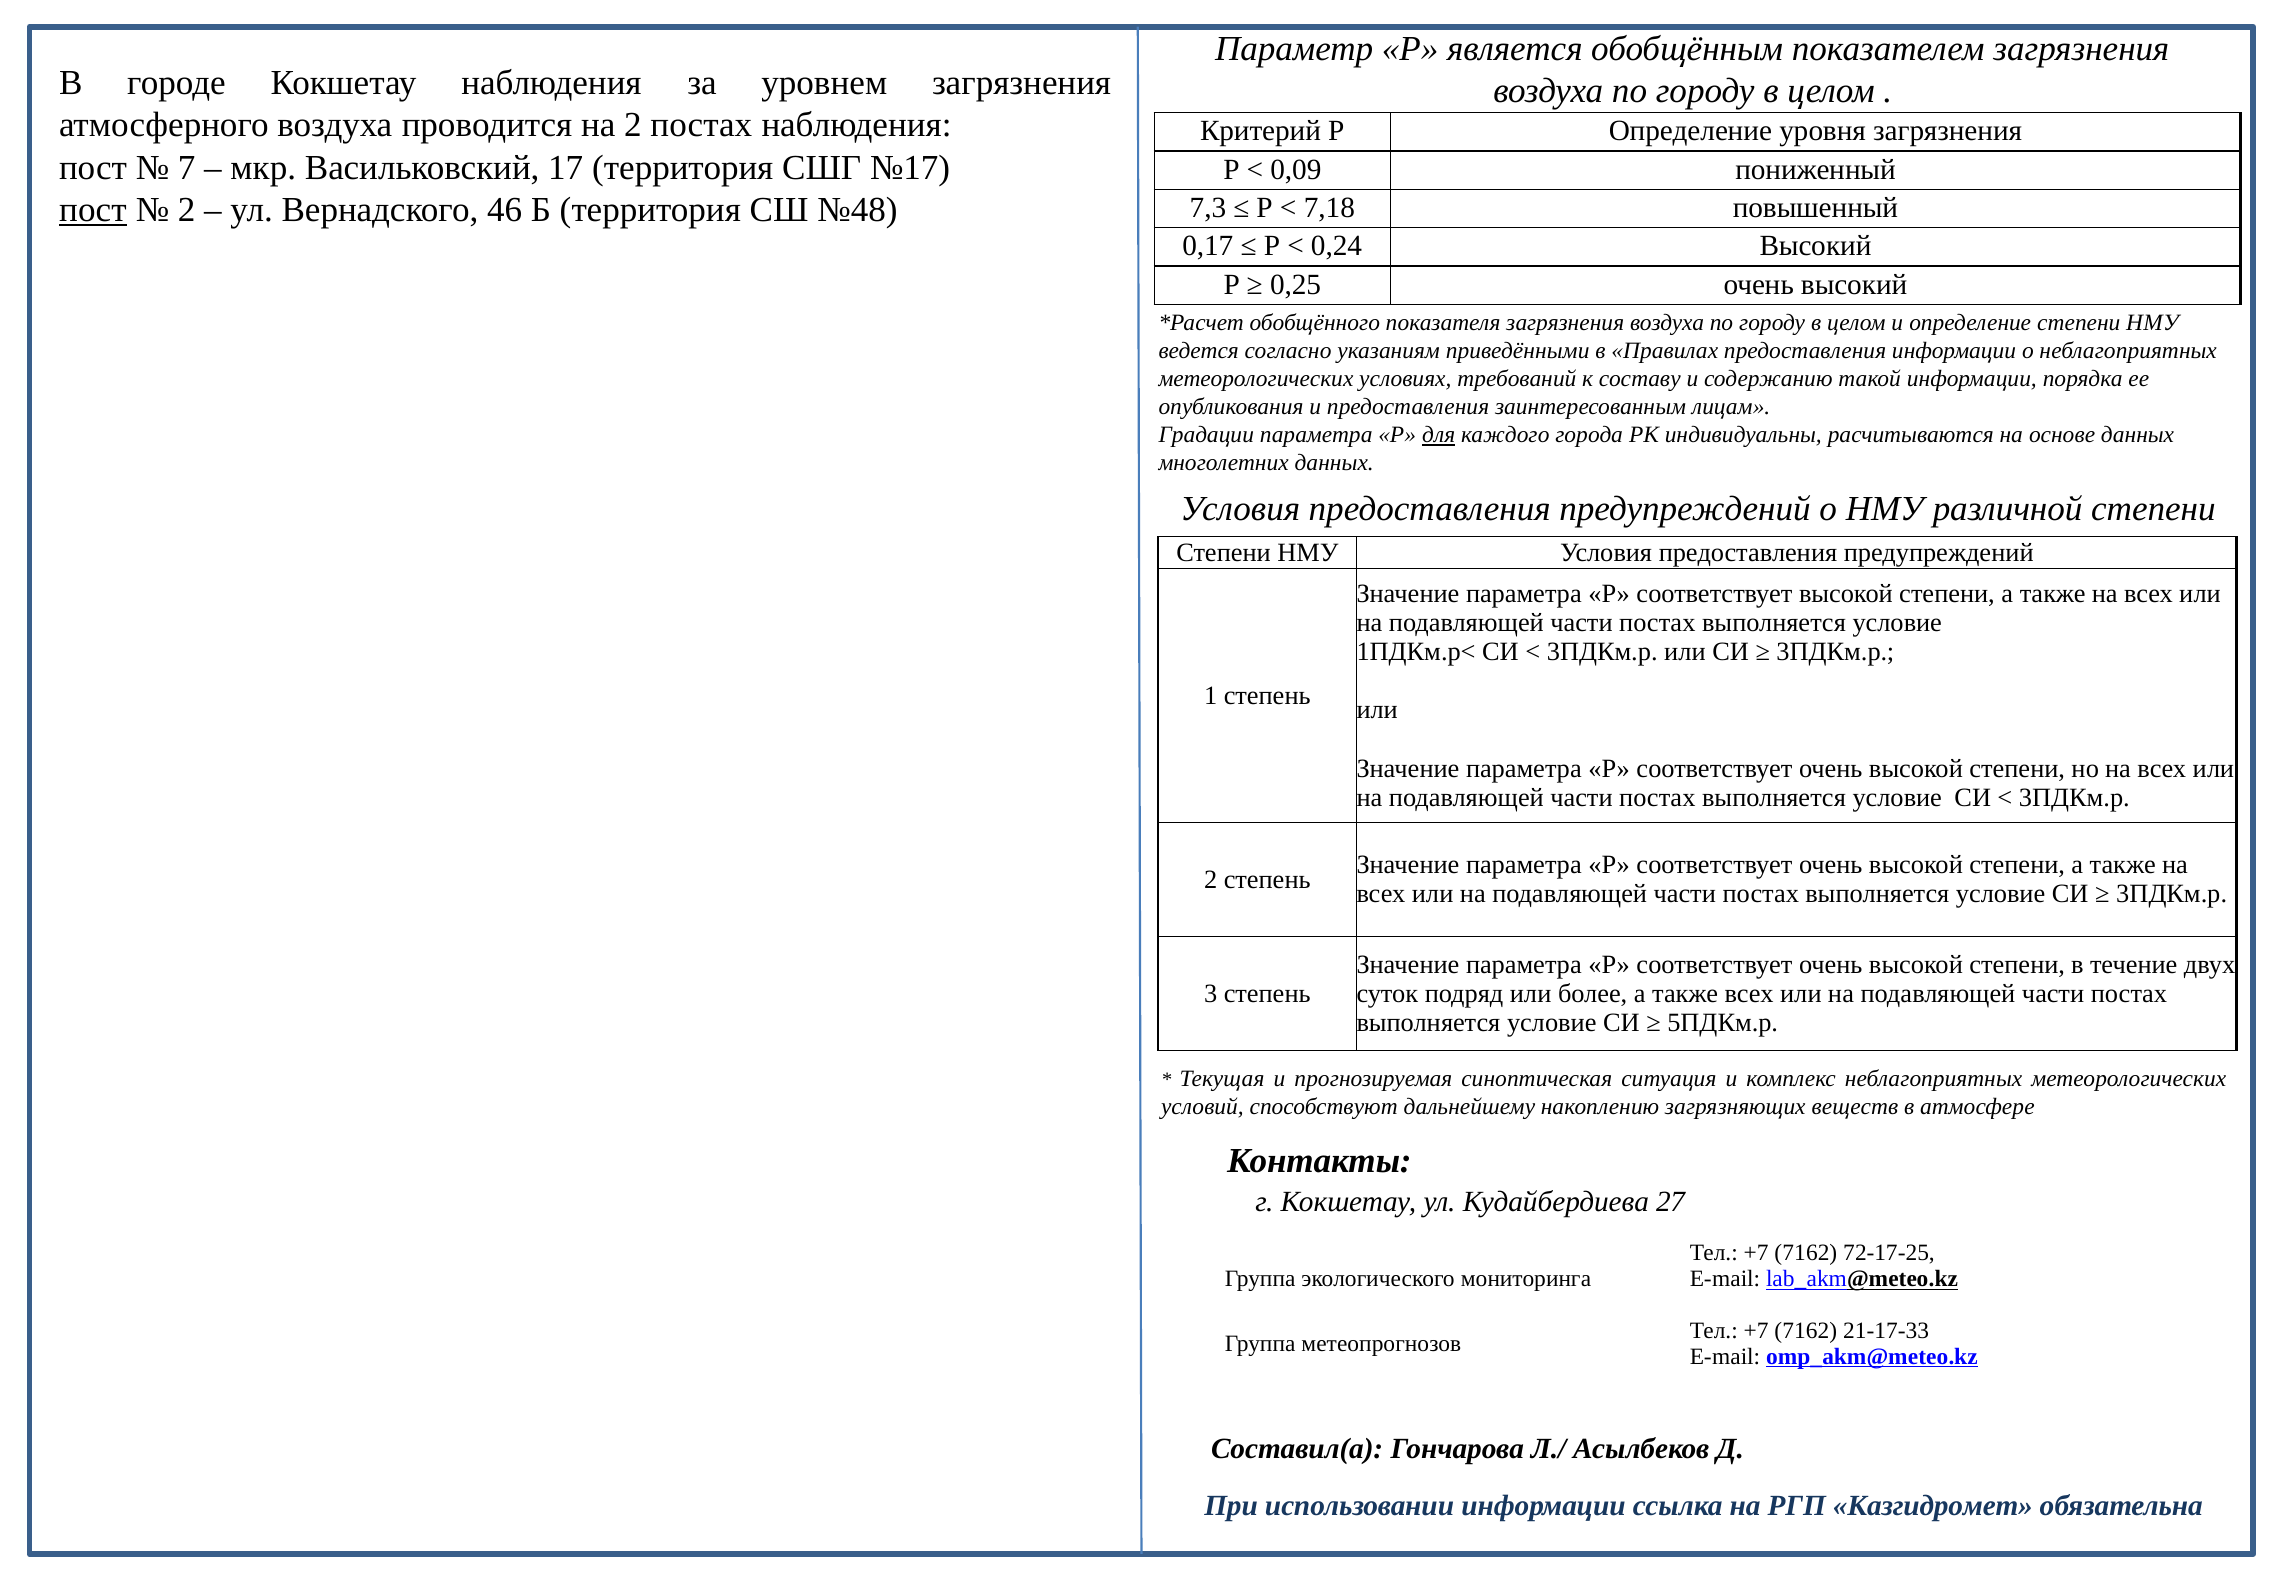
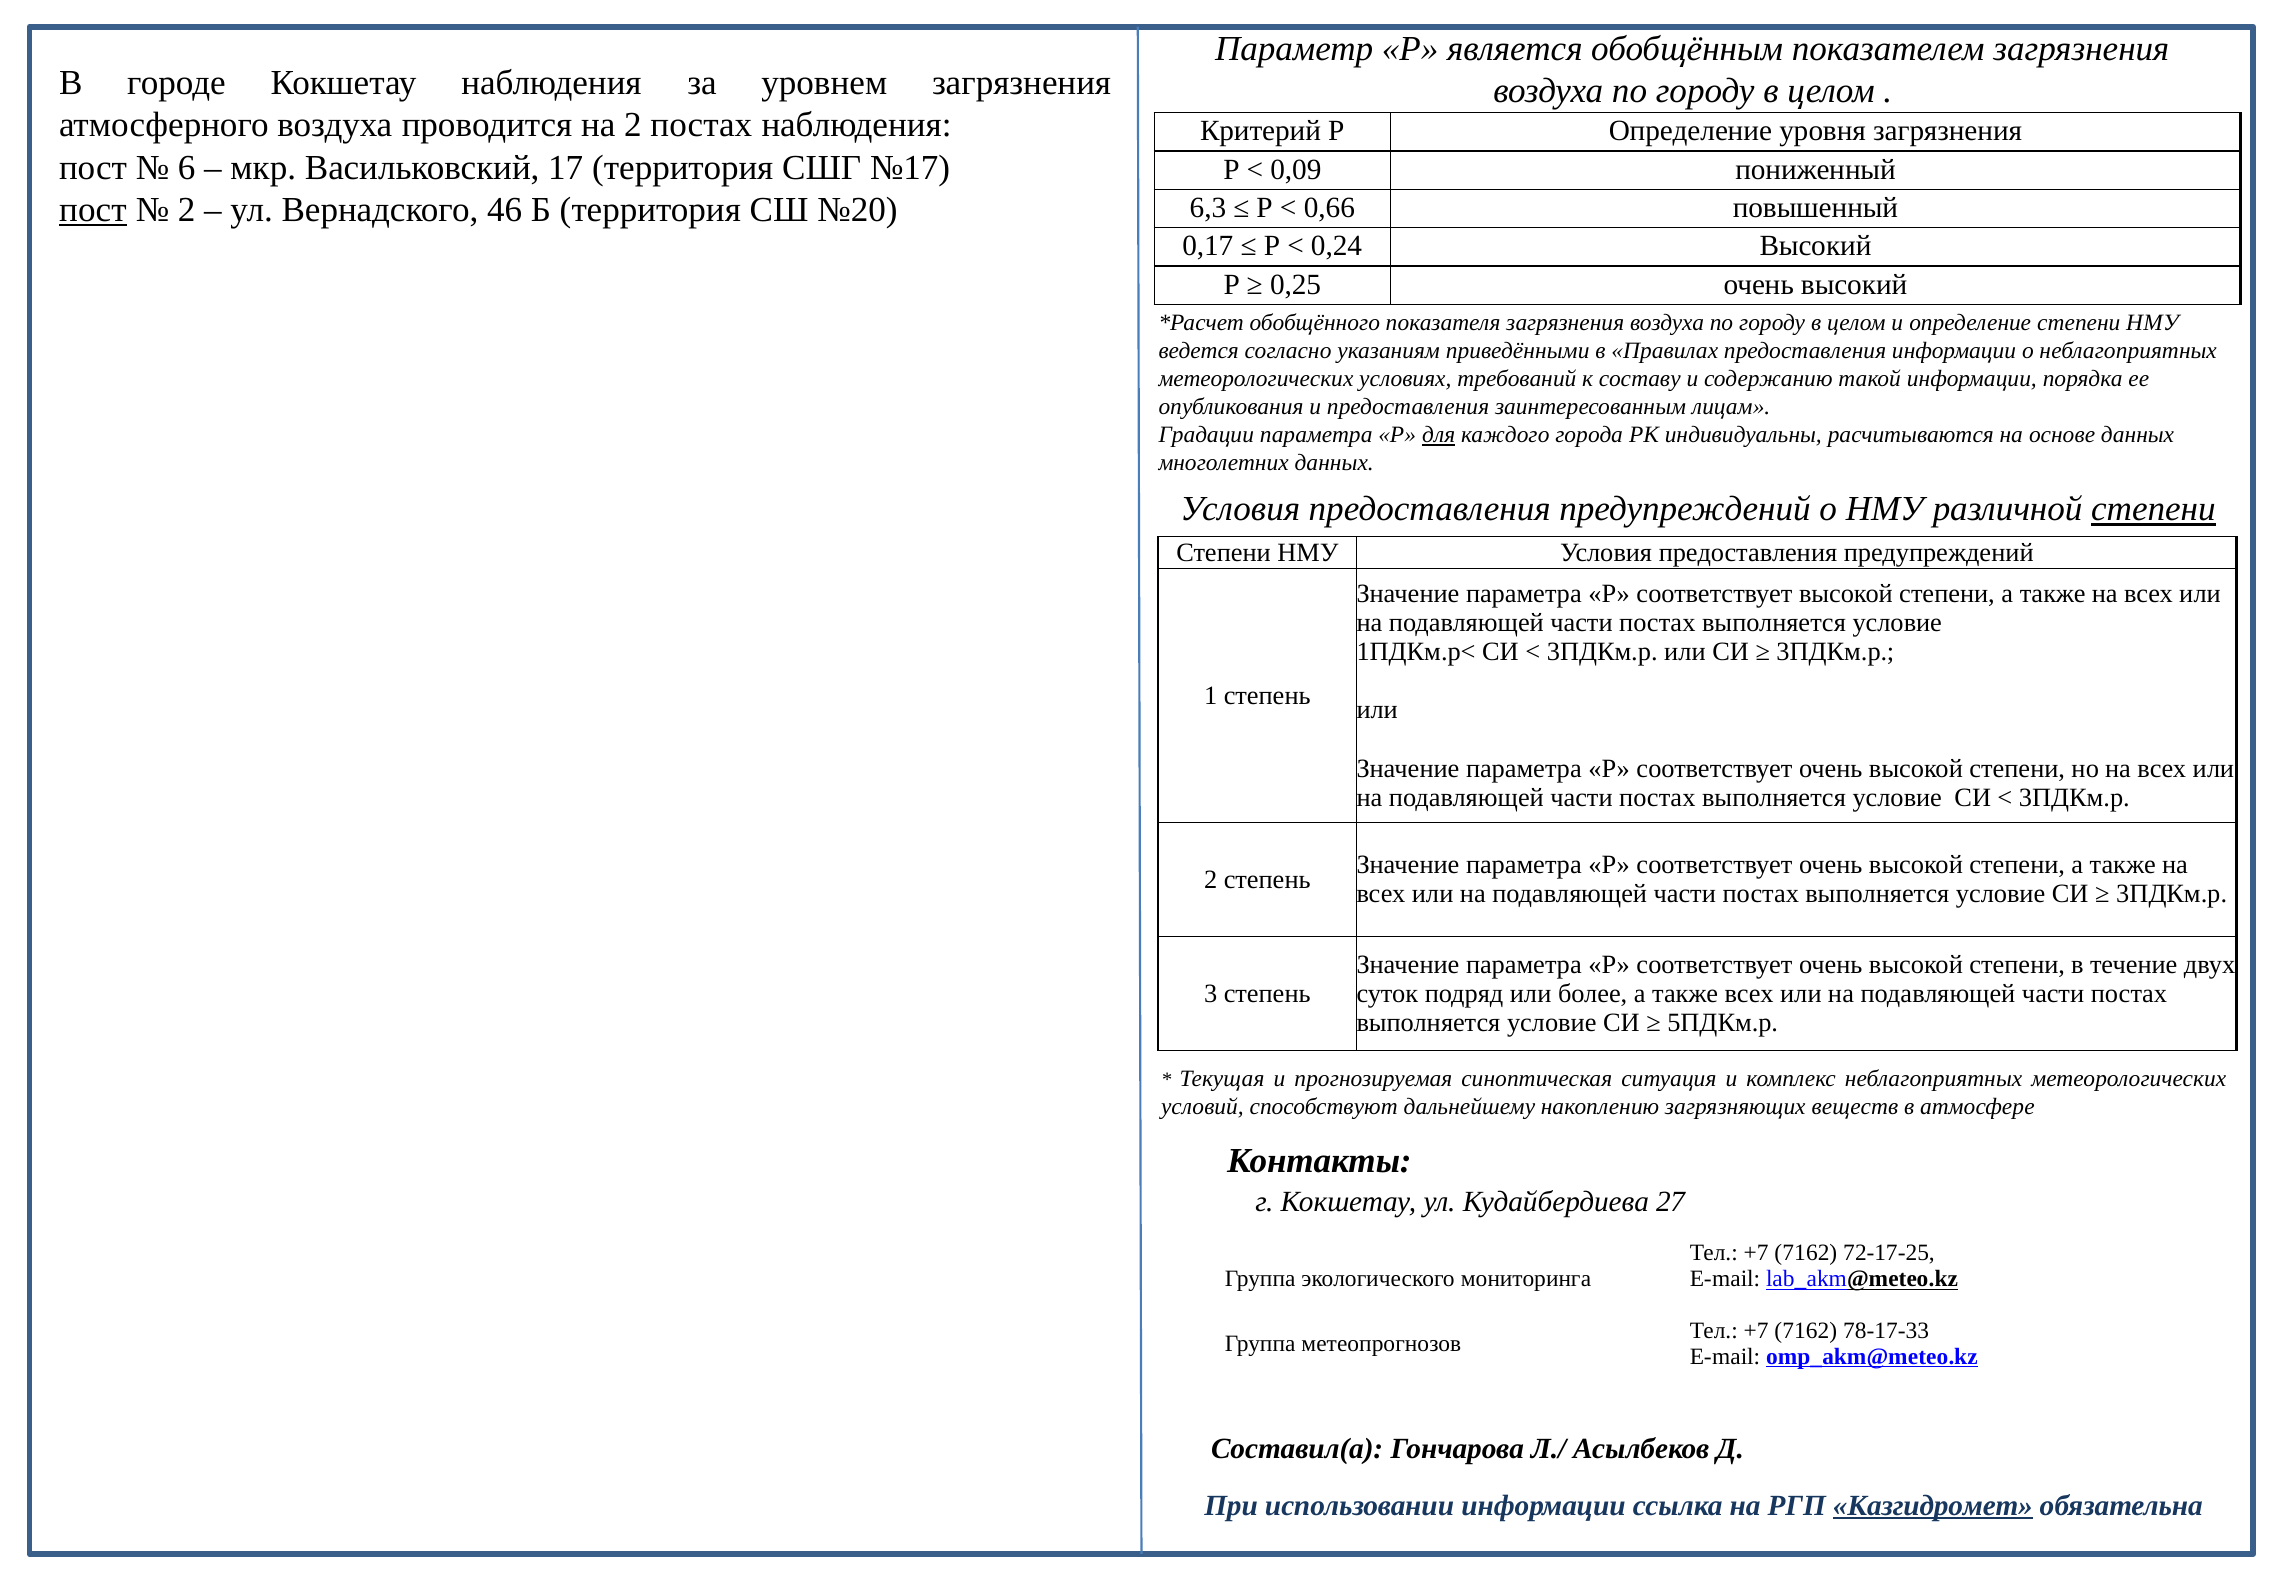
7: 7 -> 6 (187, 167)
№48: №48 -> №20 (857, 210)
7,3: 7,3 -> 6,3 (1208, 208)
7,18: 7,18 -> 0,66 (1329, 208)
степени underline: none -> present (2153, 509)
21-17-33: 21-17-33 -> 78-17-33 (1886, 1330)
Казгидромет underline: none -> present (1933, 1505)
